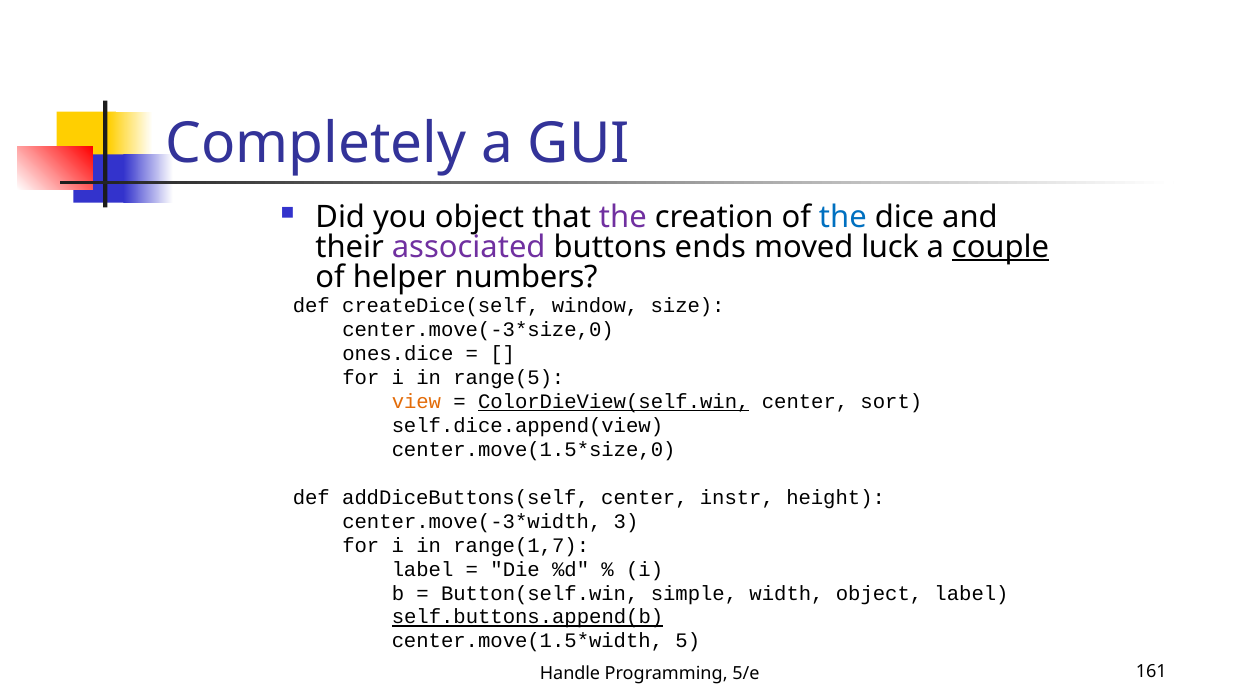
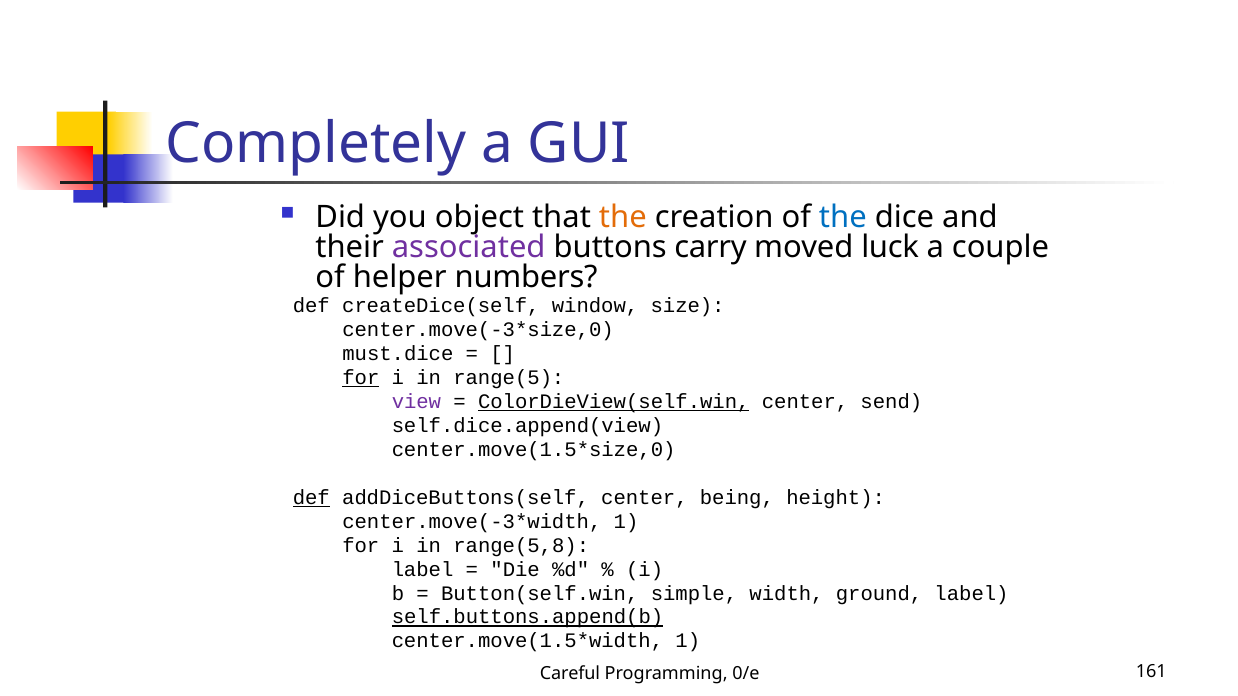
the colour: purple -> orange (623, 218)
ends: ends -> carry (711, 247)
couple underline: present -> none (1000, 247)
ones.dice: ones.dice -> must.dice (398, 354)
for underline: none -> present (361, 378)
view colour: orange -> purple (416, 402)
sort: sort -> send (891, 402)
def underline: none -> present (311, 498)
instr: instr -> being (737, 498)
3: 3 -> 1 (626, 522)
range(1,7: range(1,7 -> range(5,8 (521, 546)
width object: object -> ground (879, 594)
5: 5 -> 1 (688, 641)
Handle: Handle -> Careful (570, 674)
5/e: 5/e -> 0/e (746, 674)
